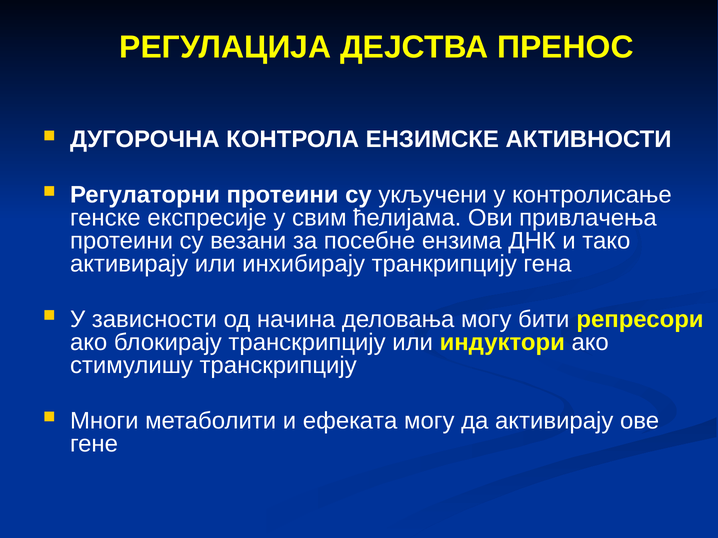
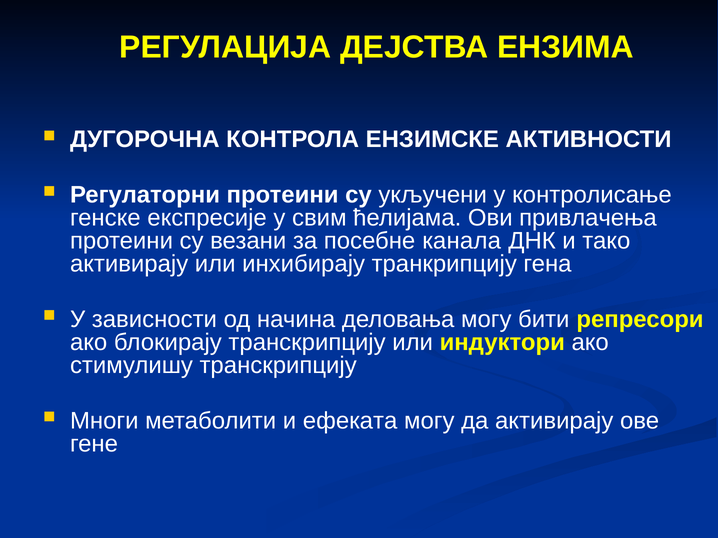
ПРЕНОС: ПРЕНОС -> ЕНЗИМA (566, 47)
ензима: ензима -> канала (462, 241)
